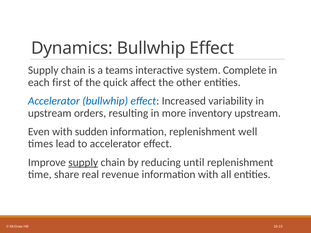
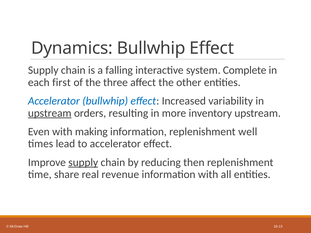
teams: teams -> falling (119, 70)
quick: quick -> three (116, 82)
upstream underline: none -> present (50, 113)
sudden: sudden -> making (91, 132)
until: until -> then (194, 163)
